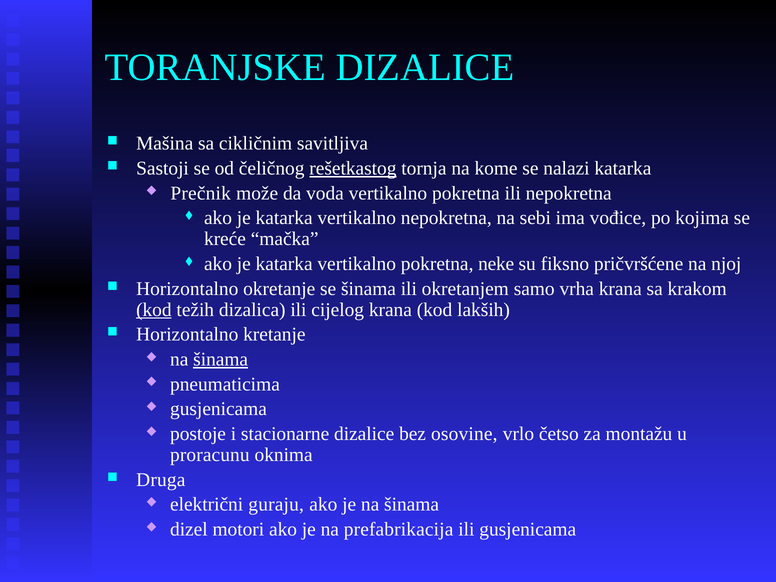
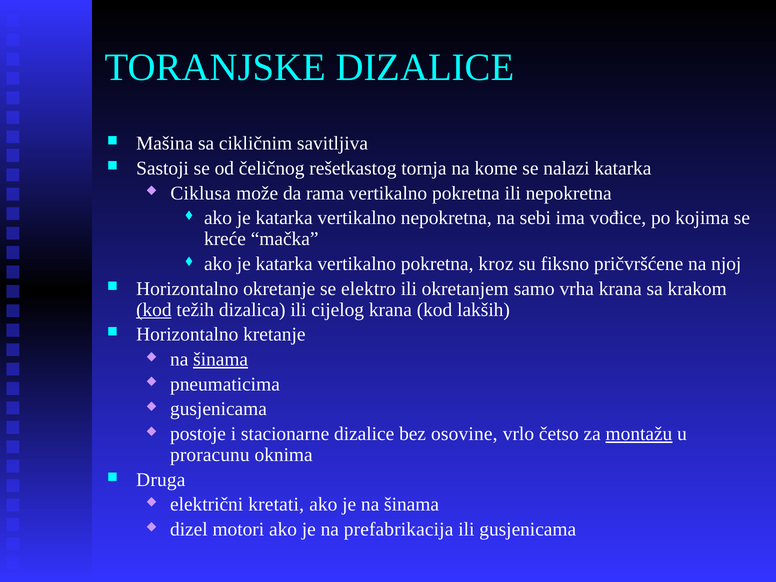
rešetkastog underline: present -> none (353, 168)
Prečnik: Prečnik -> Ciklusa (201, 193)
voda: voda -> rama (325, 193)
neke: neke -> kroz (496, 264)
se šinama: šinama -> elektro (368, 289)
montažu underline: none -> present (639, 434)
guraju: guraju -> kretati (276, 505)
